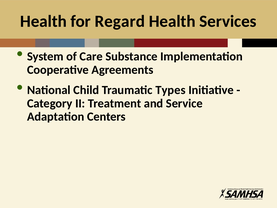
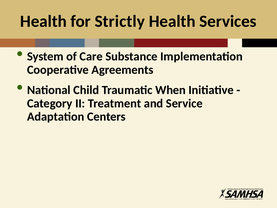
Regard: Regard -> Strictly (120, 21)
Types: Types -> When (171, 90)
